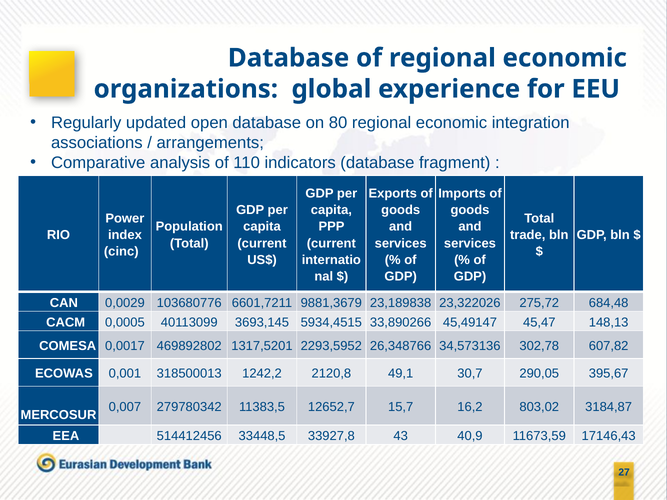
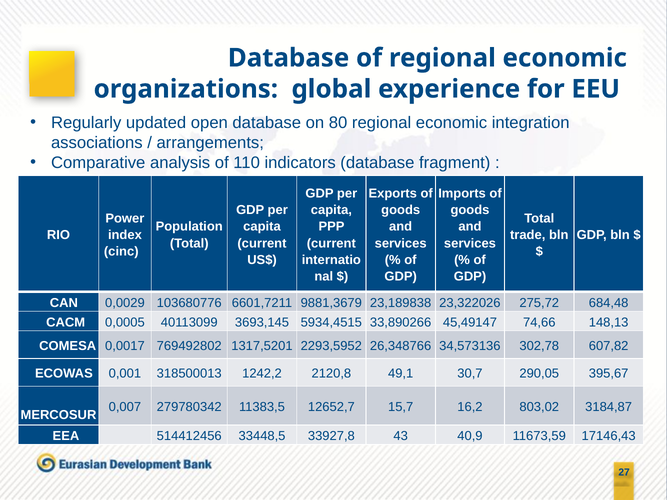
45,47: 45,47 -> 74,66 (539, 322)
469892802: 469892802 -> 769492802 (189, 346)
